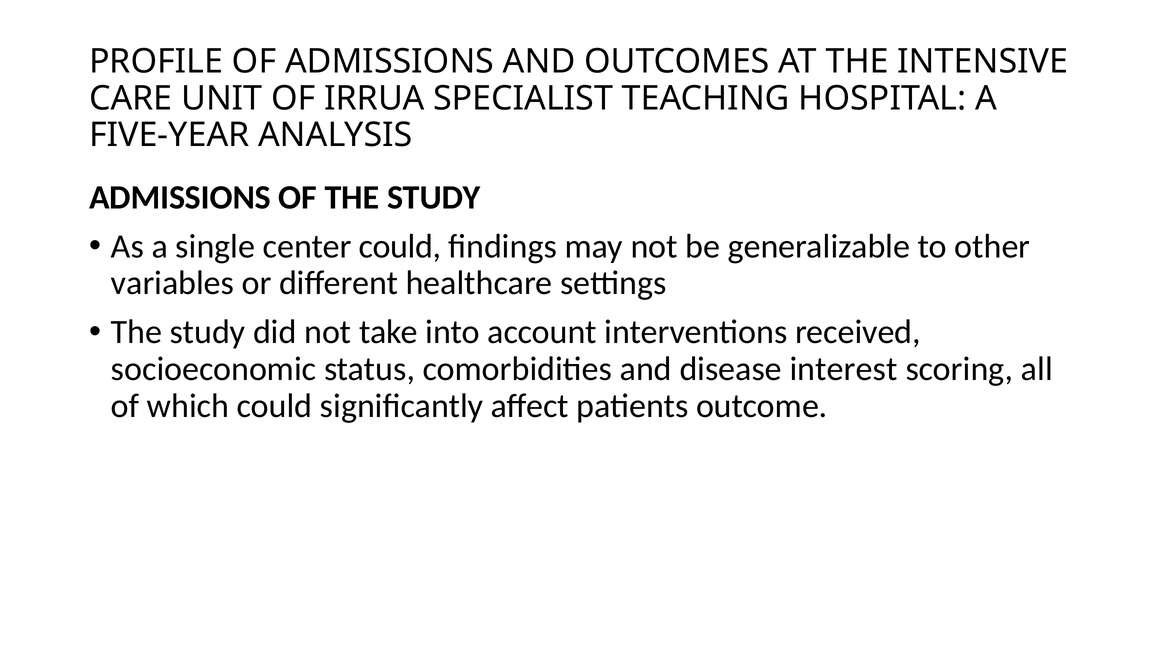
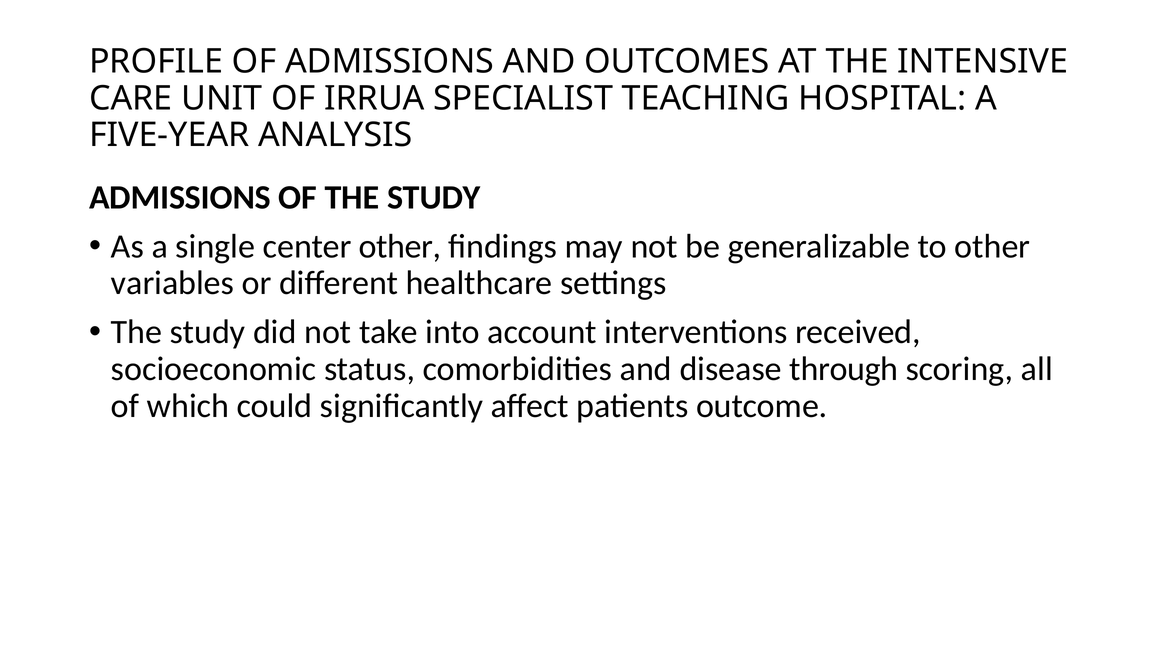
center could: could -> other (400, 246)
interest: interest -> through (844, 369)
